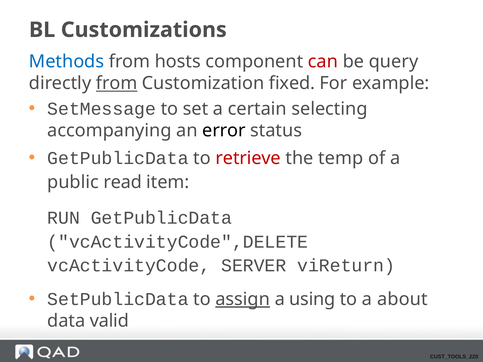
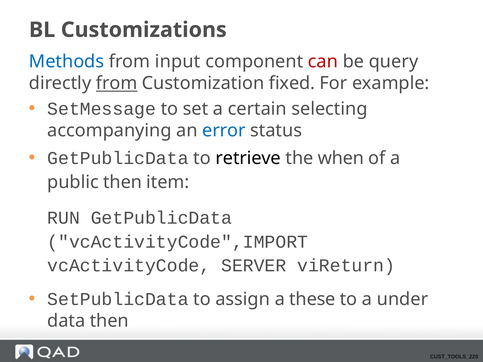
hosts: hosts -> input (178, 62)
error colour: black -> blue (224, 131)
retrieve colour: red -> black (248, 158)
temp: temp -> when (341, 158)
public read: read -> then (123, 182)
vcActivityCode",DELETE: vcActivityCode",DELETE -> vcActivityCode",IMPORT (178, 242)
assign underline: present -> none (243, 299)
using: using -> these (312, 299)
about: about -> under (403, 299)
data valid: valid -> then (109, 321)
